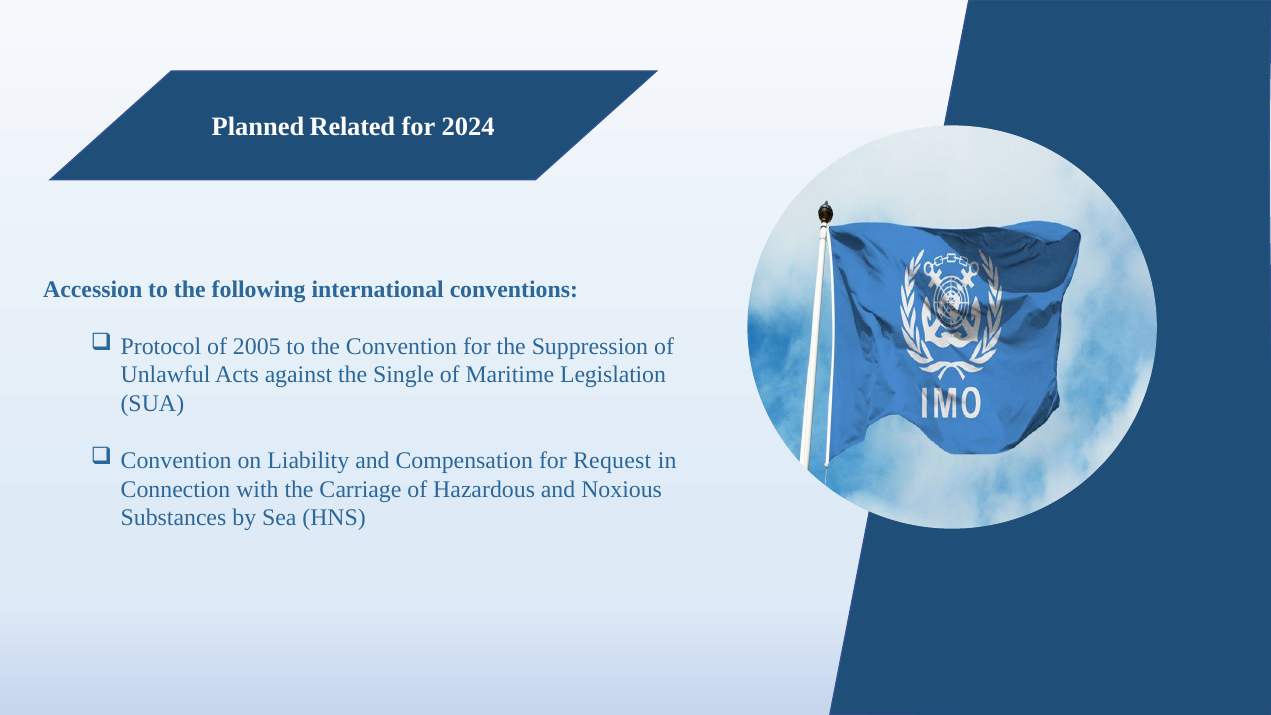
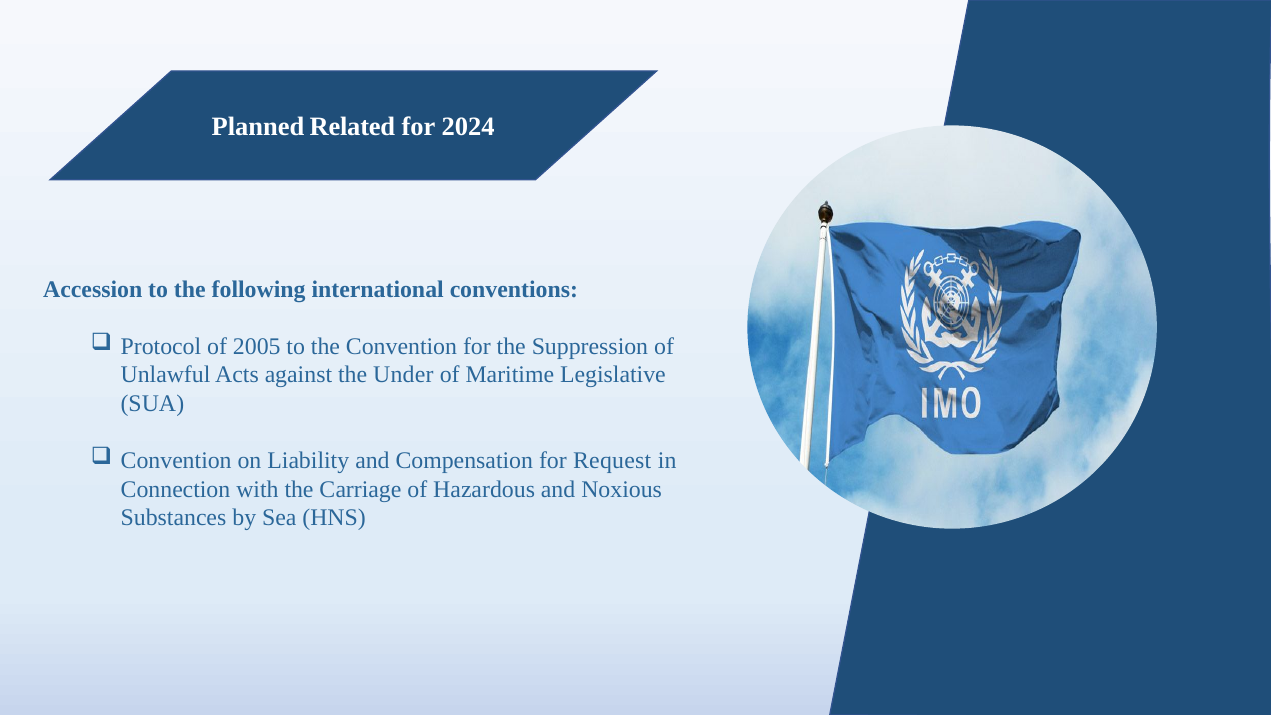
Single: Single -> Under (403, 375)
Legislation: Legislation -> Legislative (613, 375)
